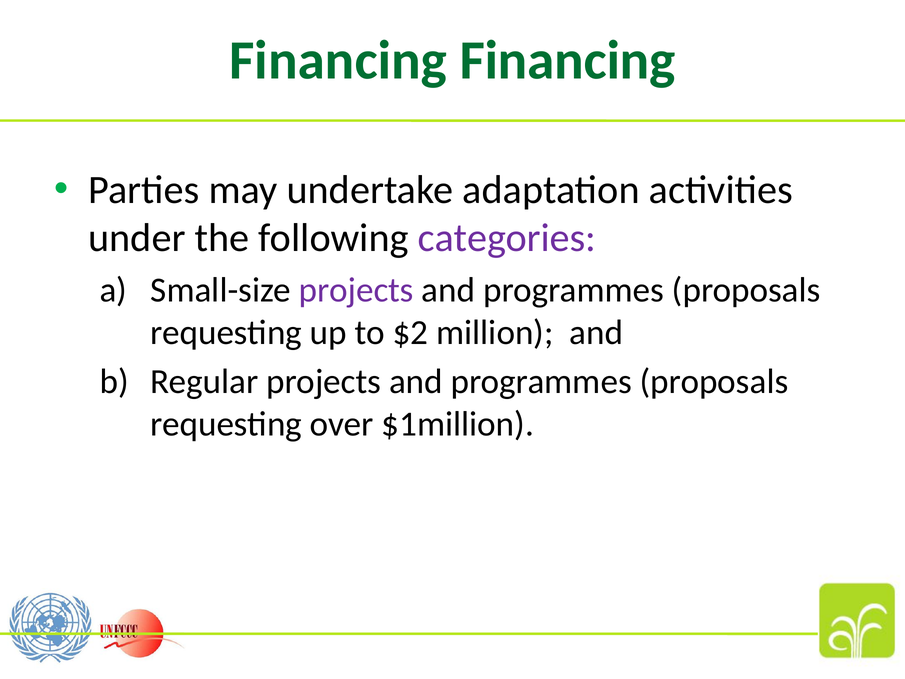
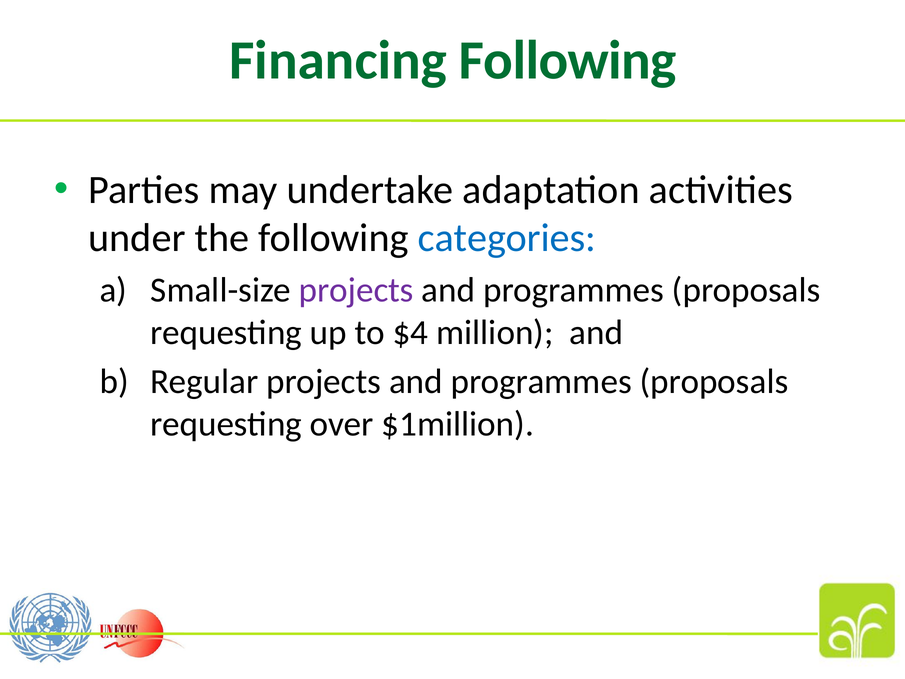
Financing Financing: Financing -> Following (568, 60)
categories colour: purple -> blue (507, 238)
$2: $2 -> $4 (410, 332)
